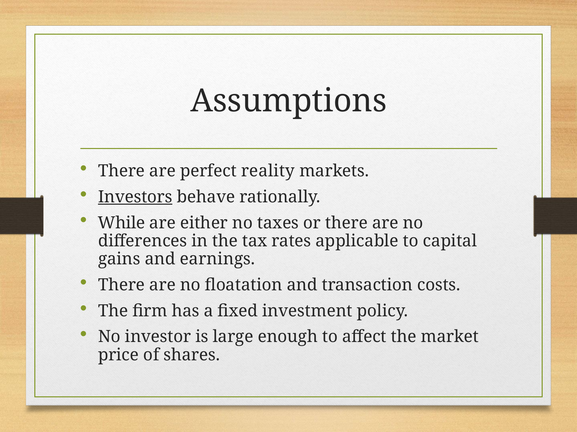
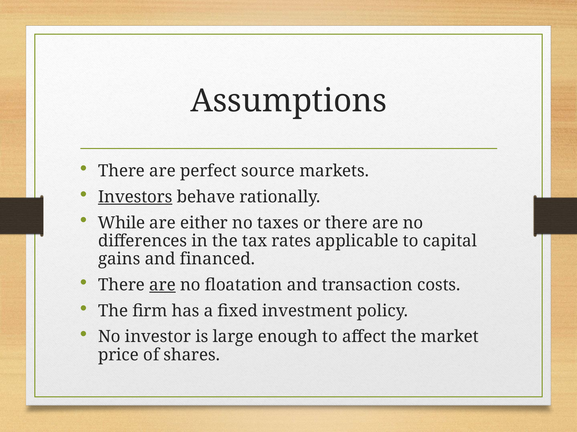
reality: reality -> source (268, 171)
earnings: earnings -> financed (217, 260)
are underline: none -> present (162, 285)
